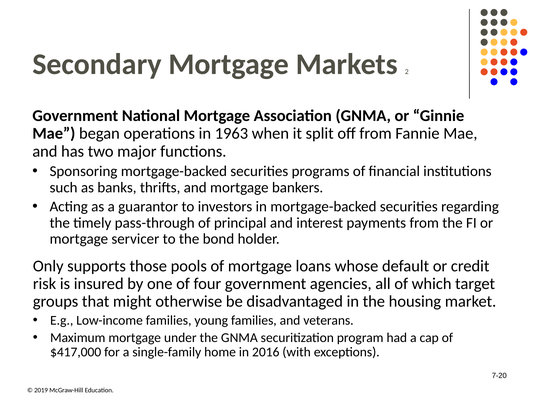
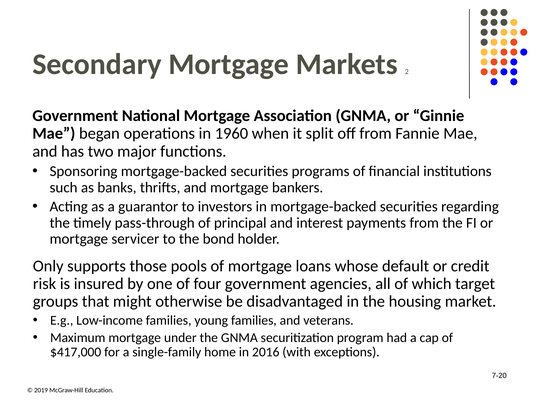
1963: 1963 -> 1960 (231, 134)
